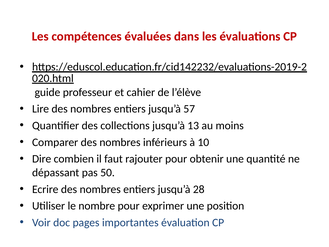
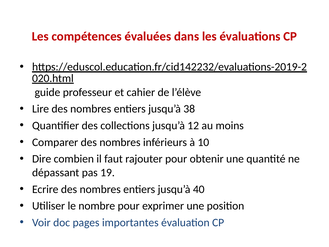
57: 57 -> 38 (189, 109)
13: 13 -> 12 (193, 125)
50: 50 -> 19 (108, 172)
28: 28 -> 40 (199, 189)
